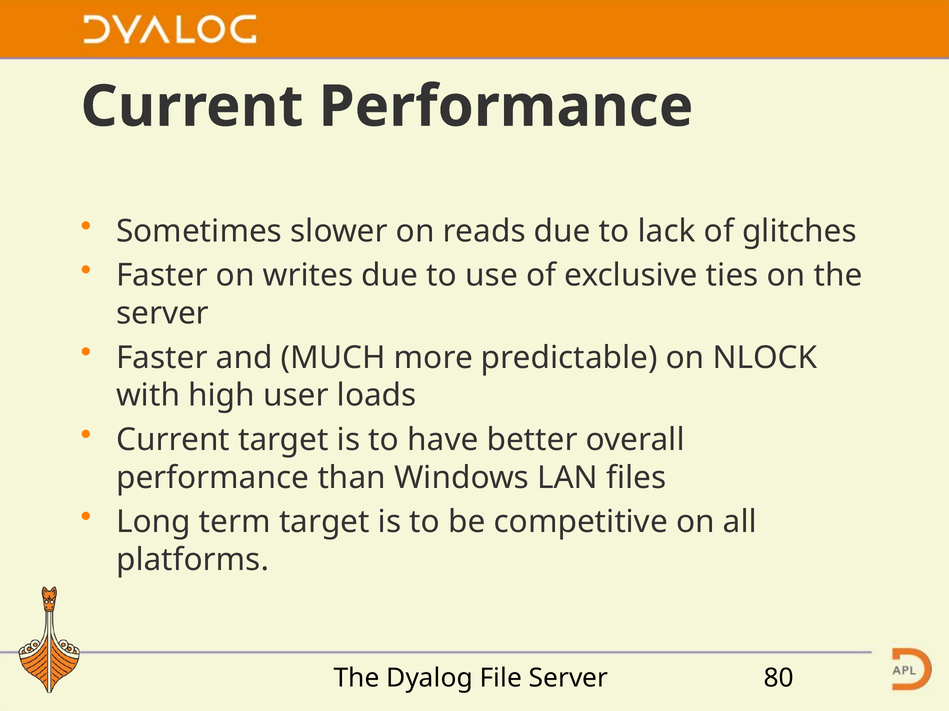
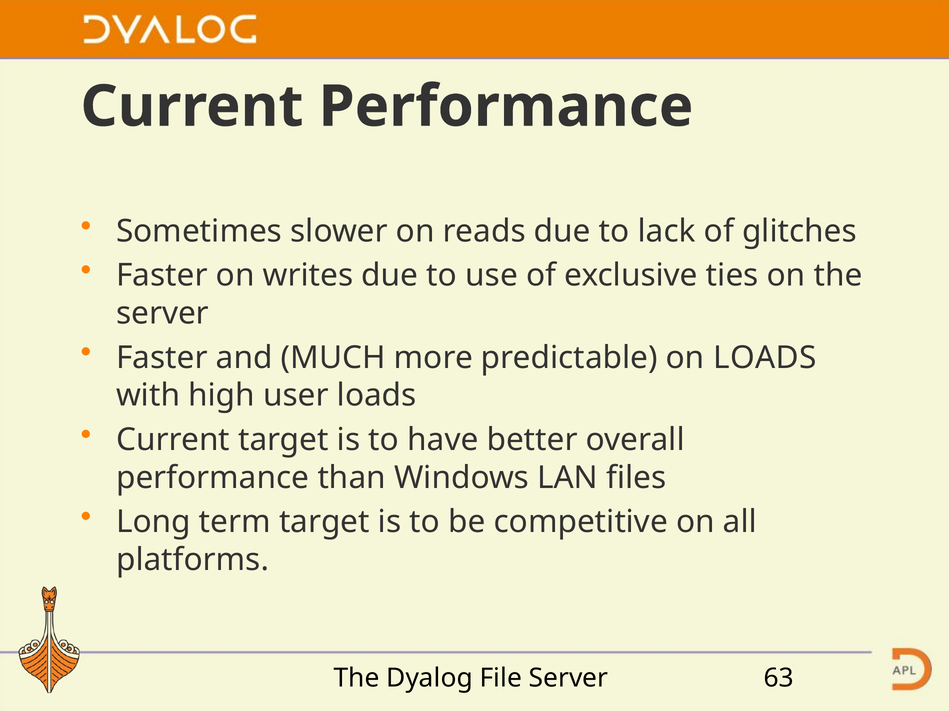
on NLOCK: NLOCK -> LOADS (765, 358)
80: 80 -> 63 (779, 679)
